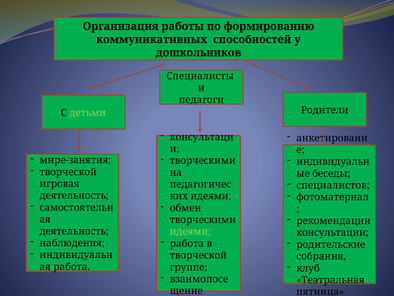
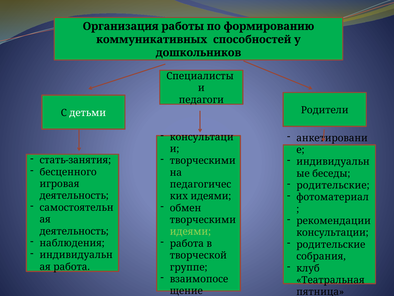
детьми colour: light green -> white (88, 113)
мире-занятия: мире-занятия -> стать-занятия (75, 160)
творческой: творческой -> бесценного (68, 172)
специалистов: специалистов -> родительские (333, 185)
